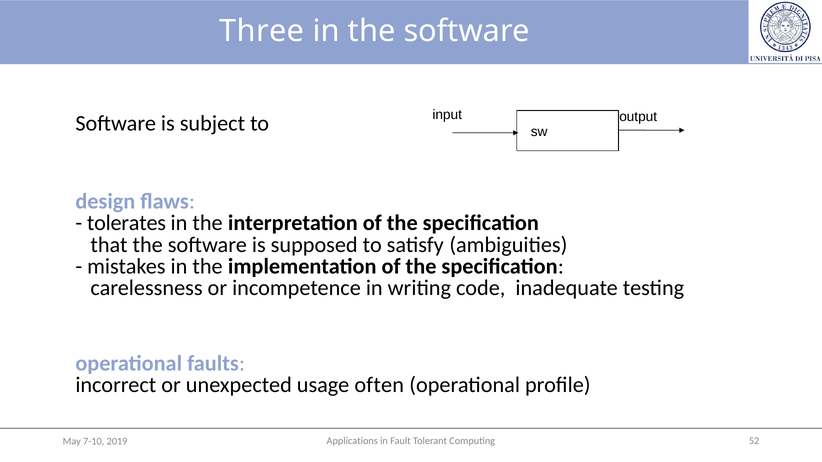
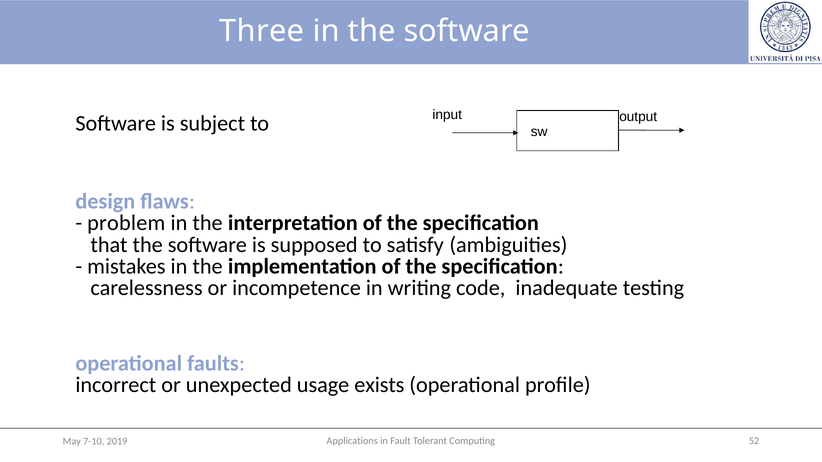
tolerates: tolerates -> problem (126, 223)
often: often -> exists (379, 385)
